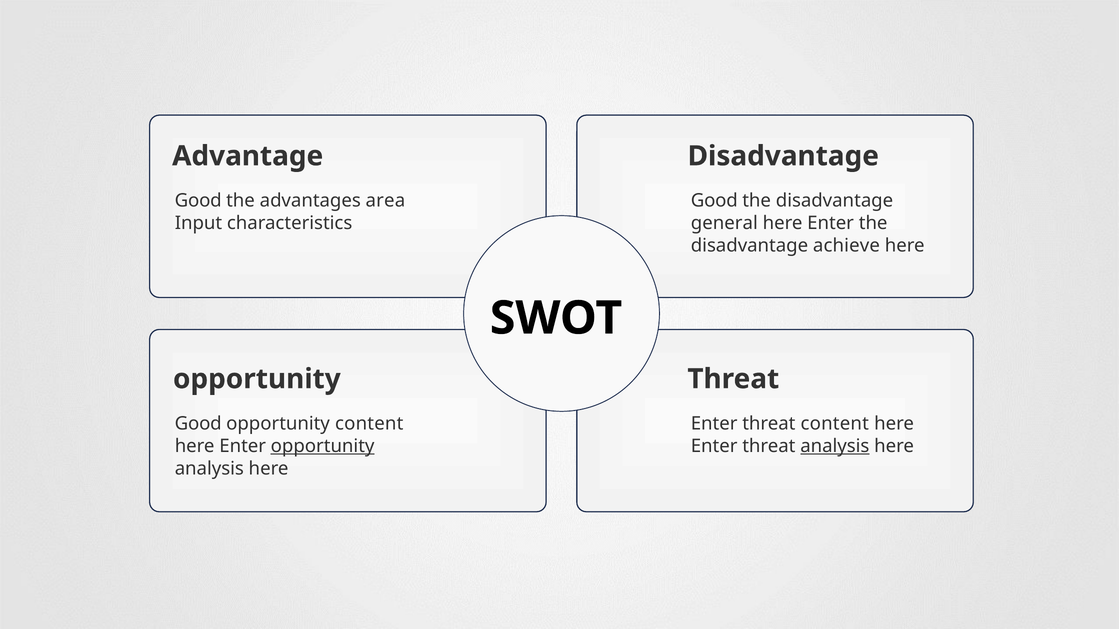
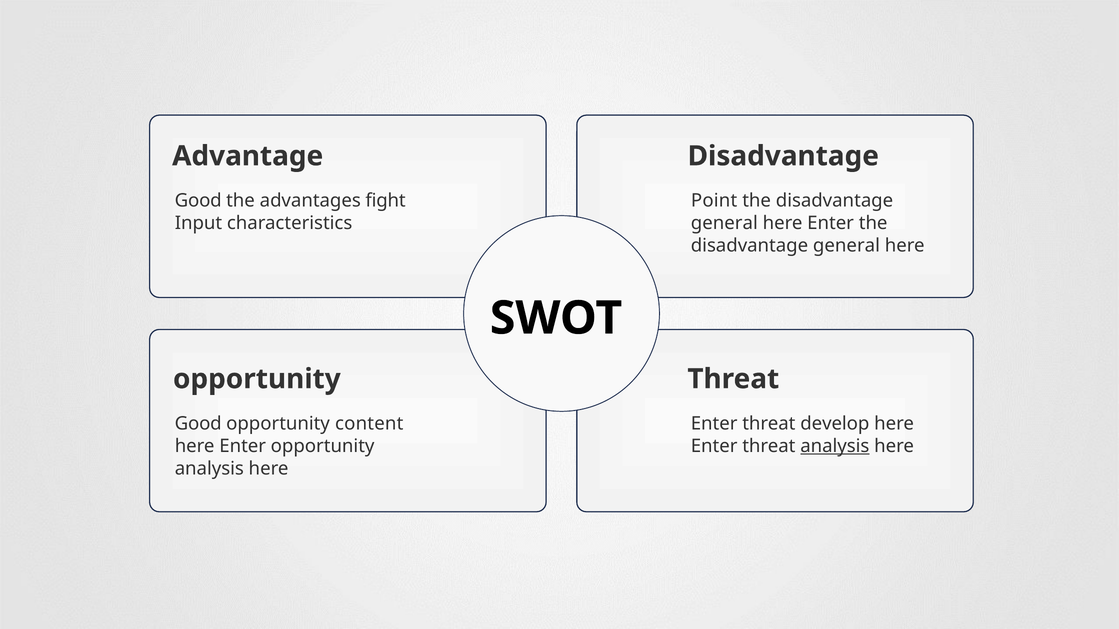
area: area -> fight (386, 201)
Good: Good -> Point (714, 201)
achieve: achieve -> general (846, 246)
threat content: content -> develop (835, 424)
opportunity underline: present -> none (323, 446)
